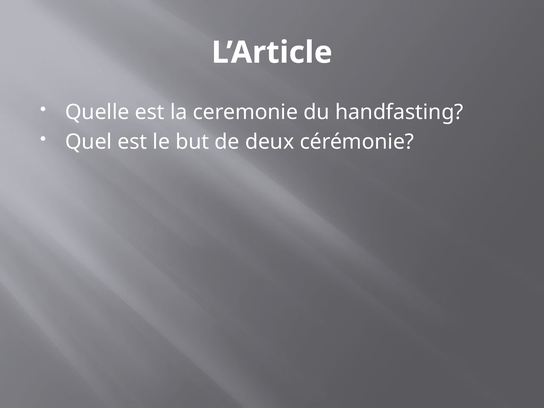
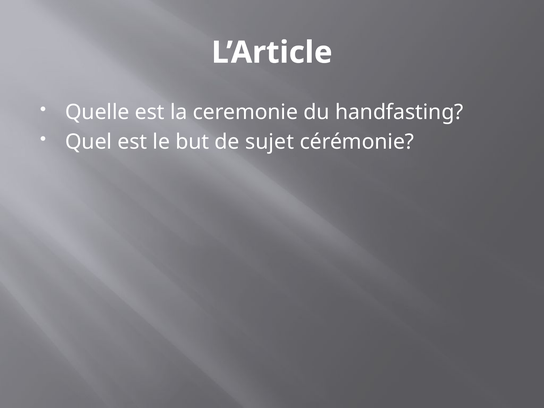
deux: deux -> sujet (270, 142)
